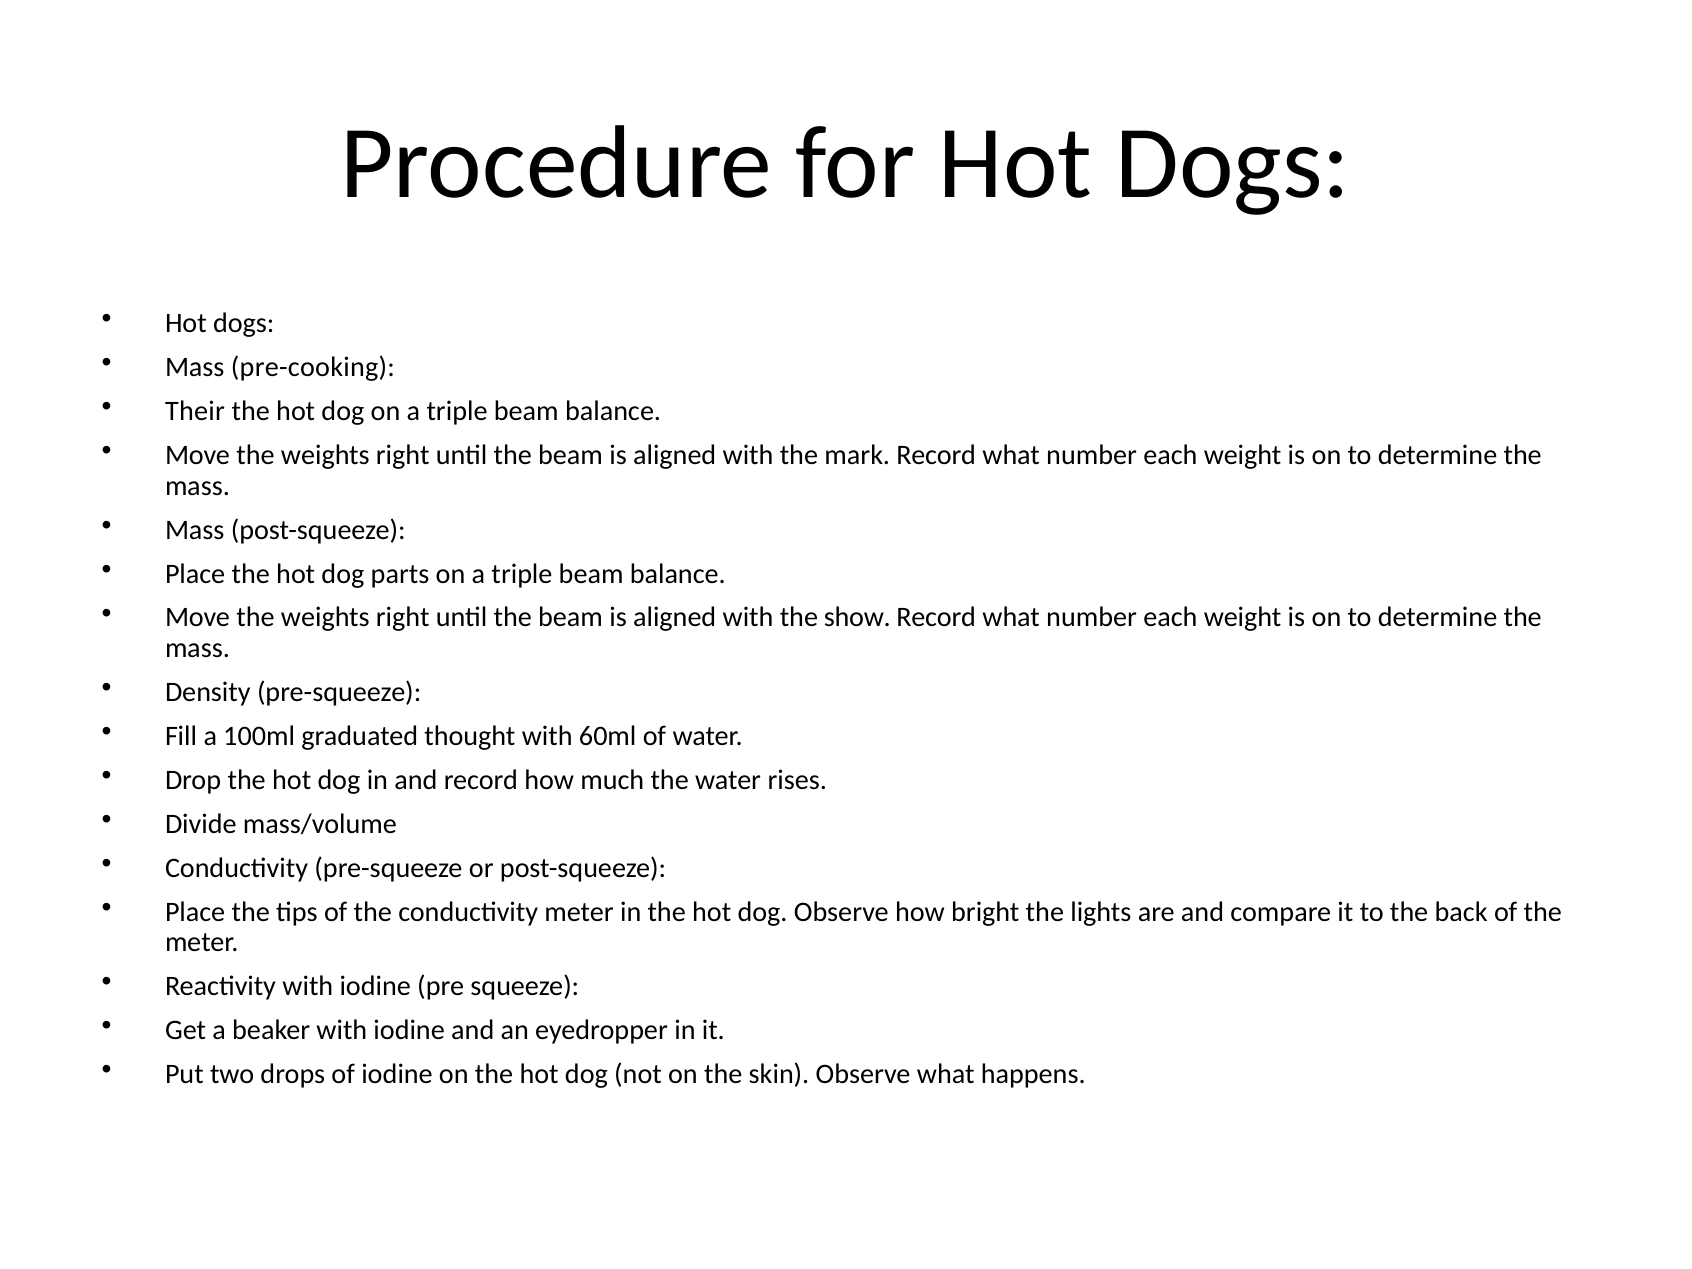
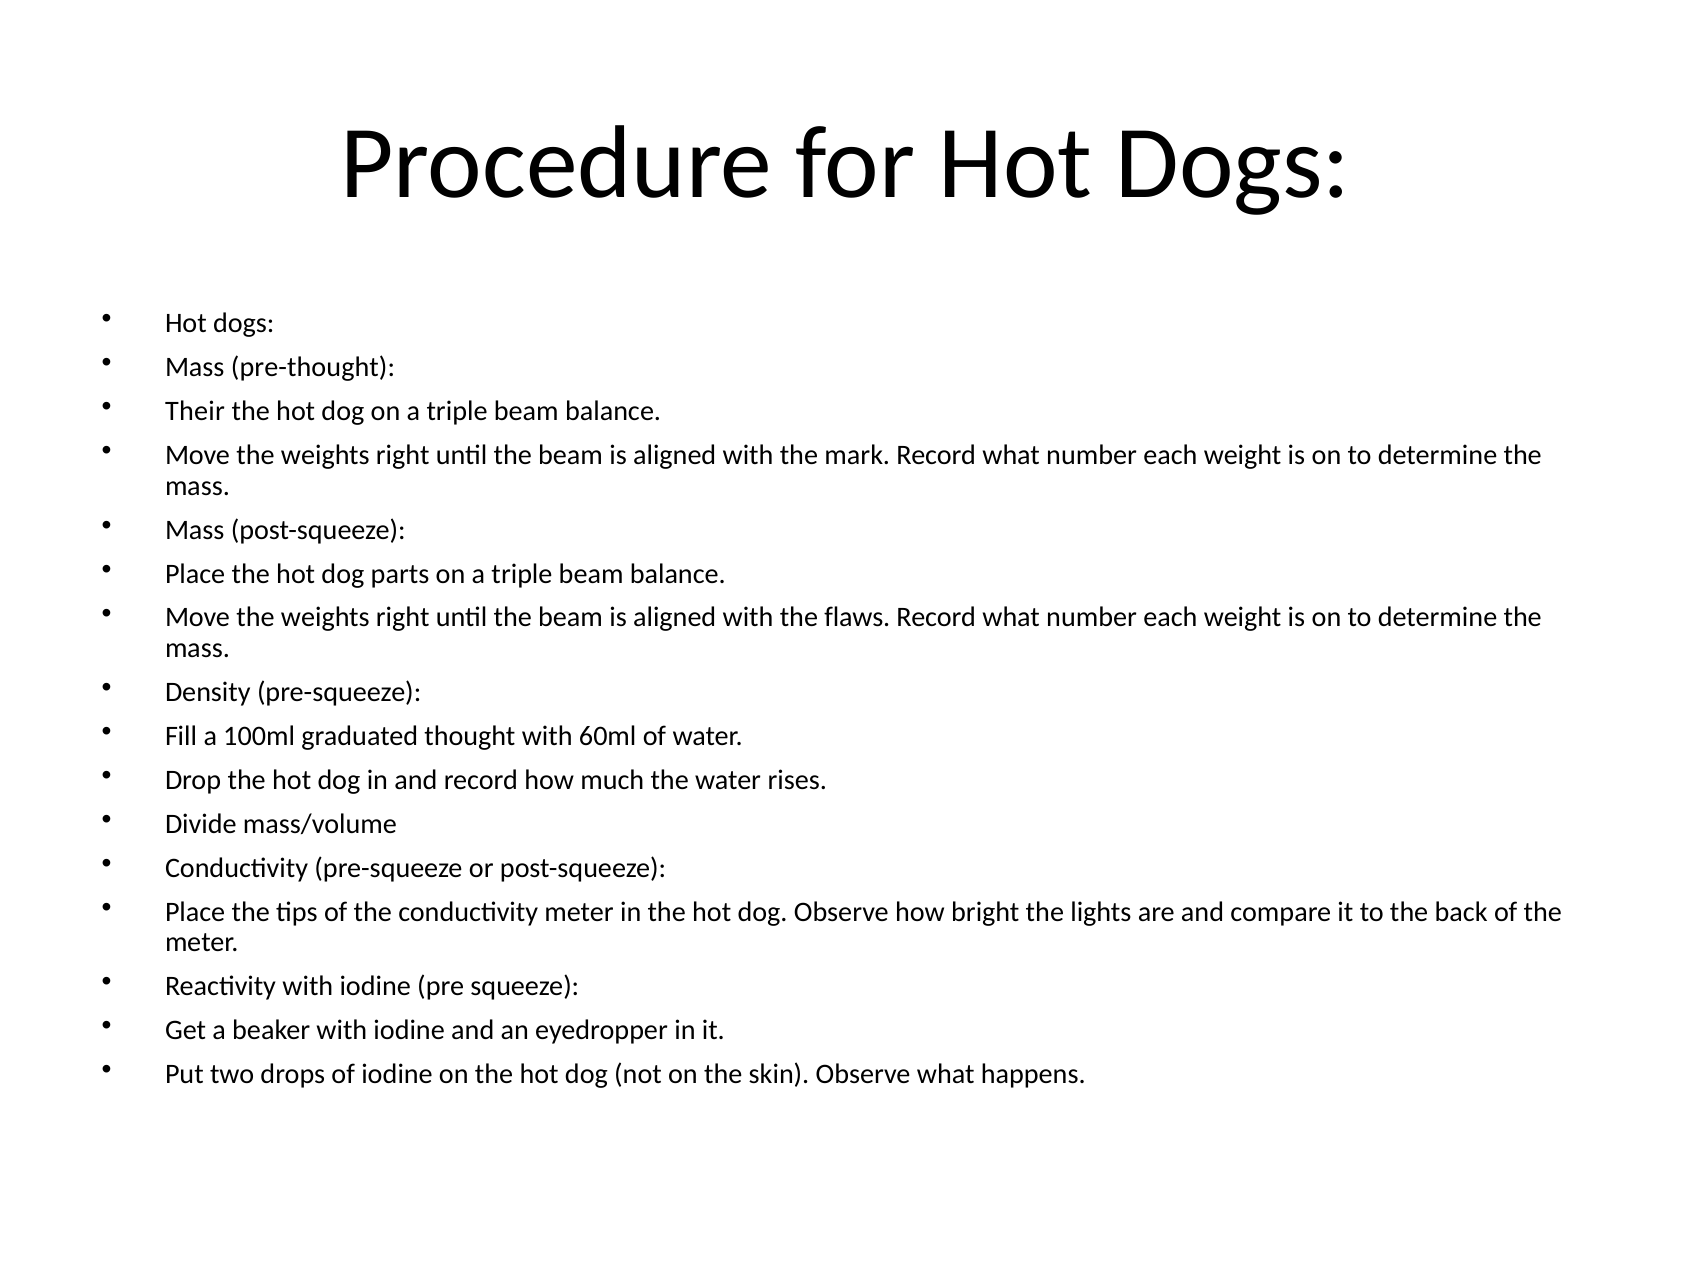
pre-cooking: pre-cooking -> pre-thought (313, 367)
show: show -> flaws (857, 618)
